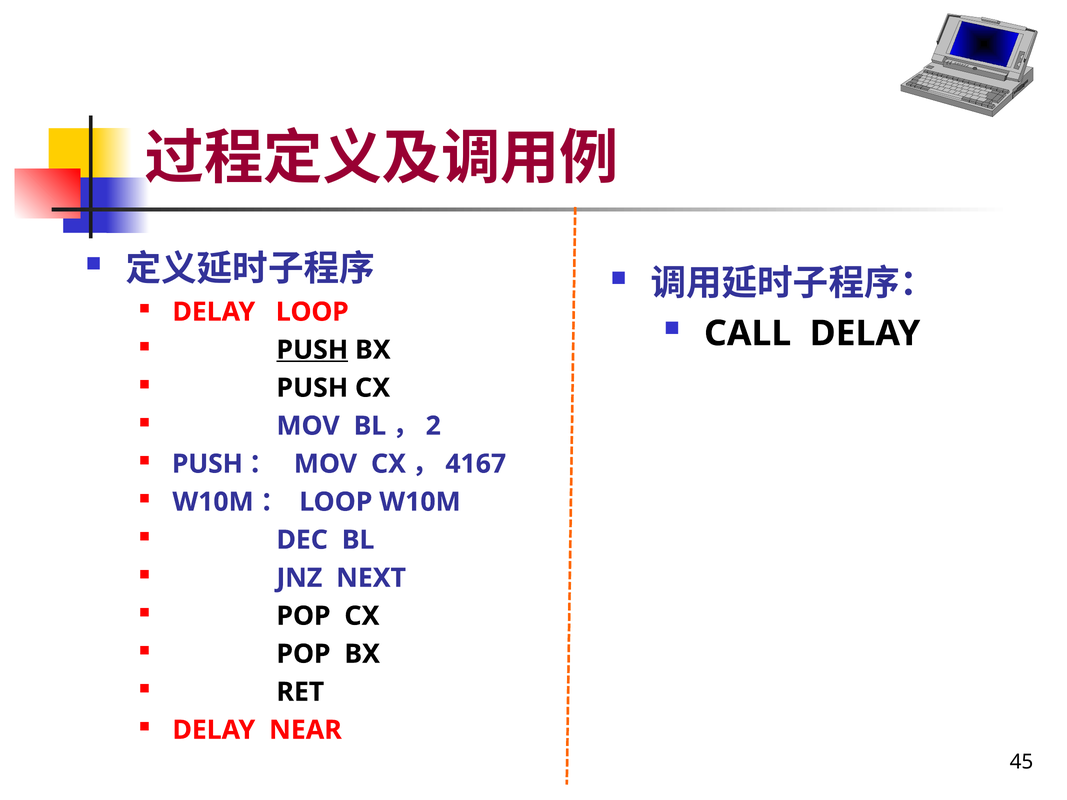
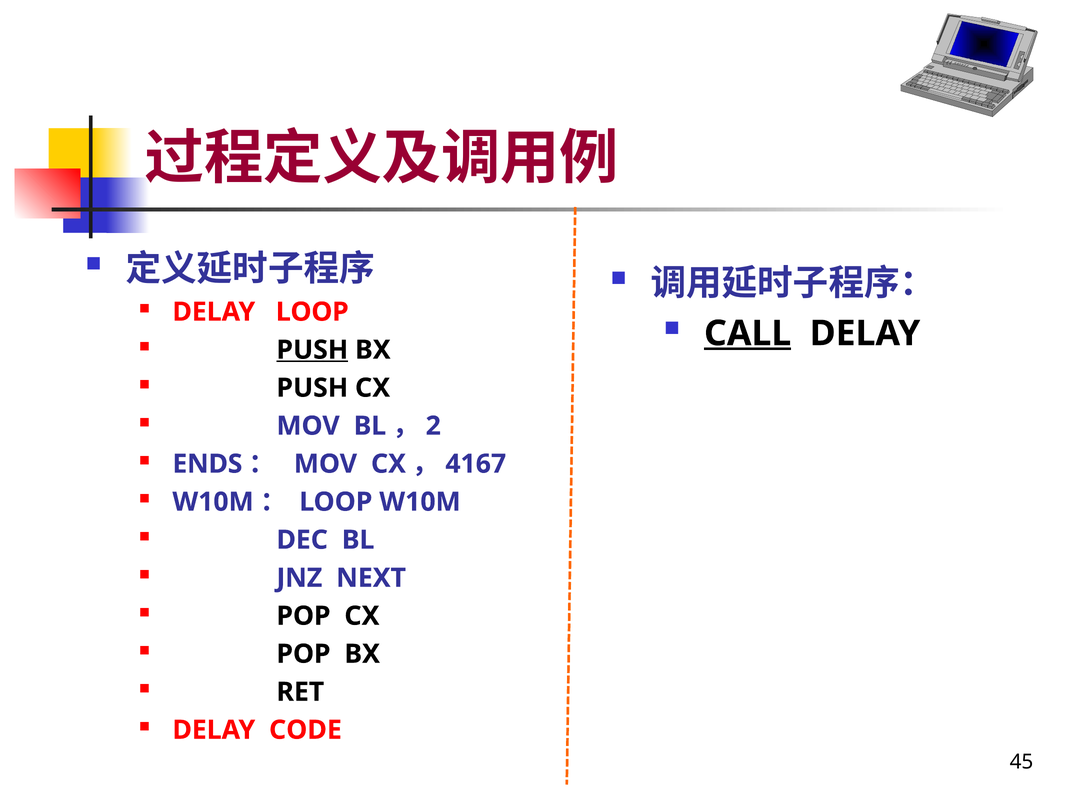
CALL underline: none -> present (748, 334)
PUSH: PUSH -> ENDS (207, 464)
NEAR: NEAR -> CODE (305, 730)
